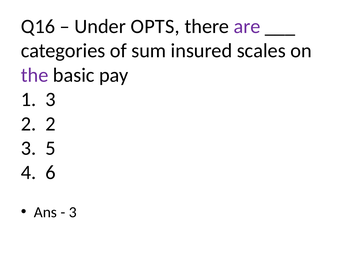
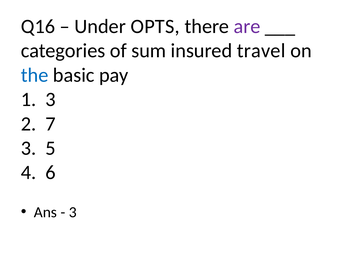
scales: scales -> travel (261, 51)
the colour: purple -> blue (35, 75)
2 2: 2 -> 7 (51, 124)
